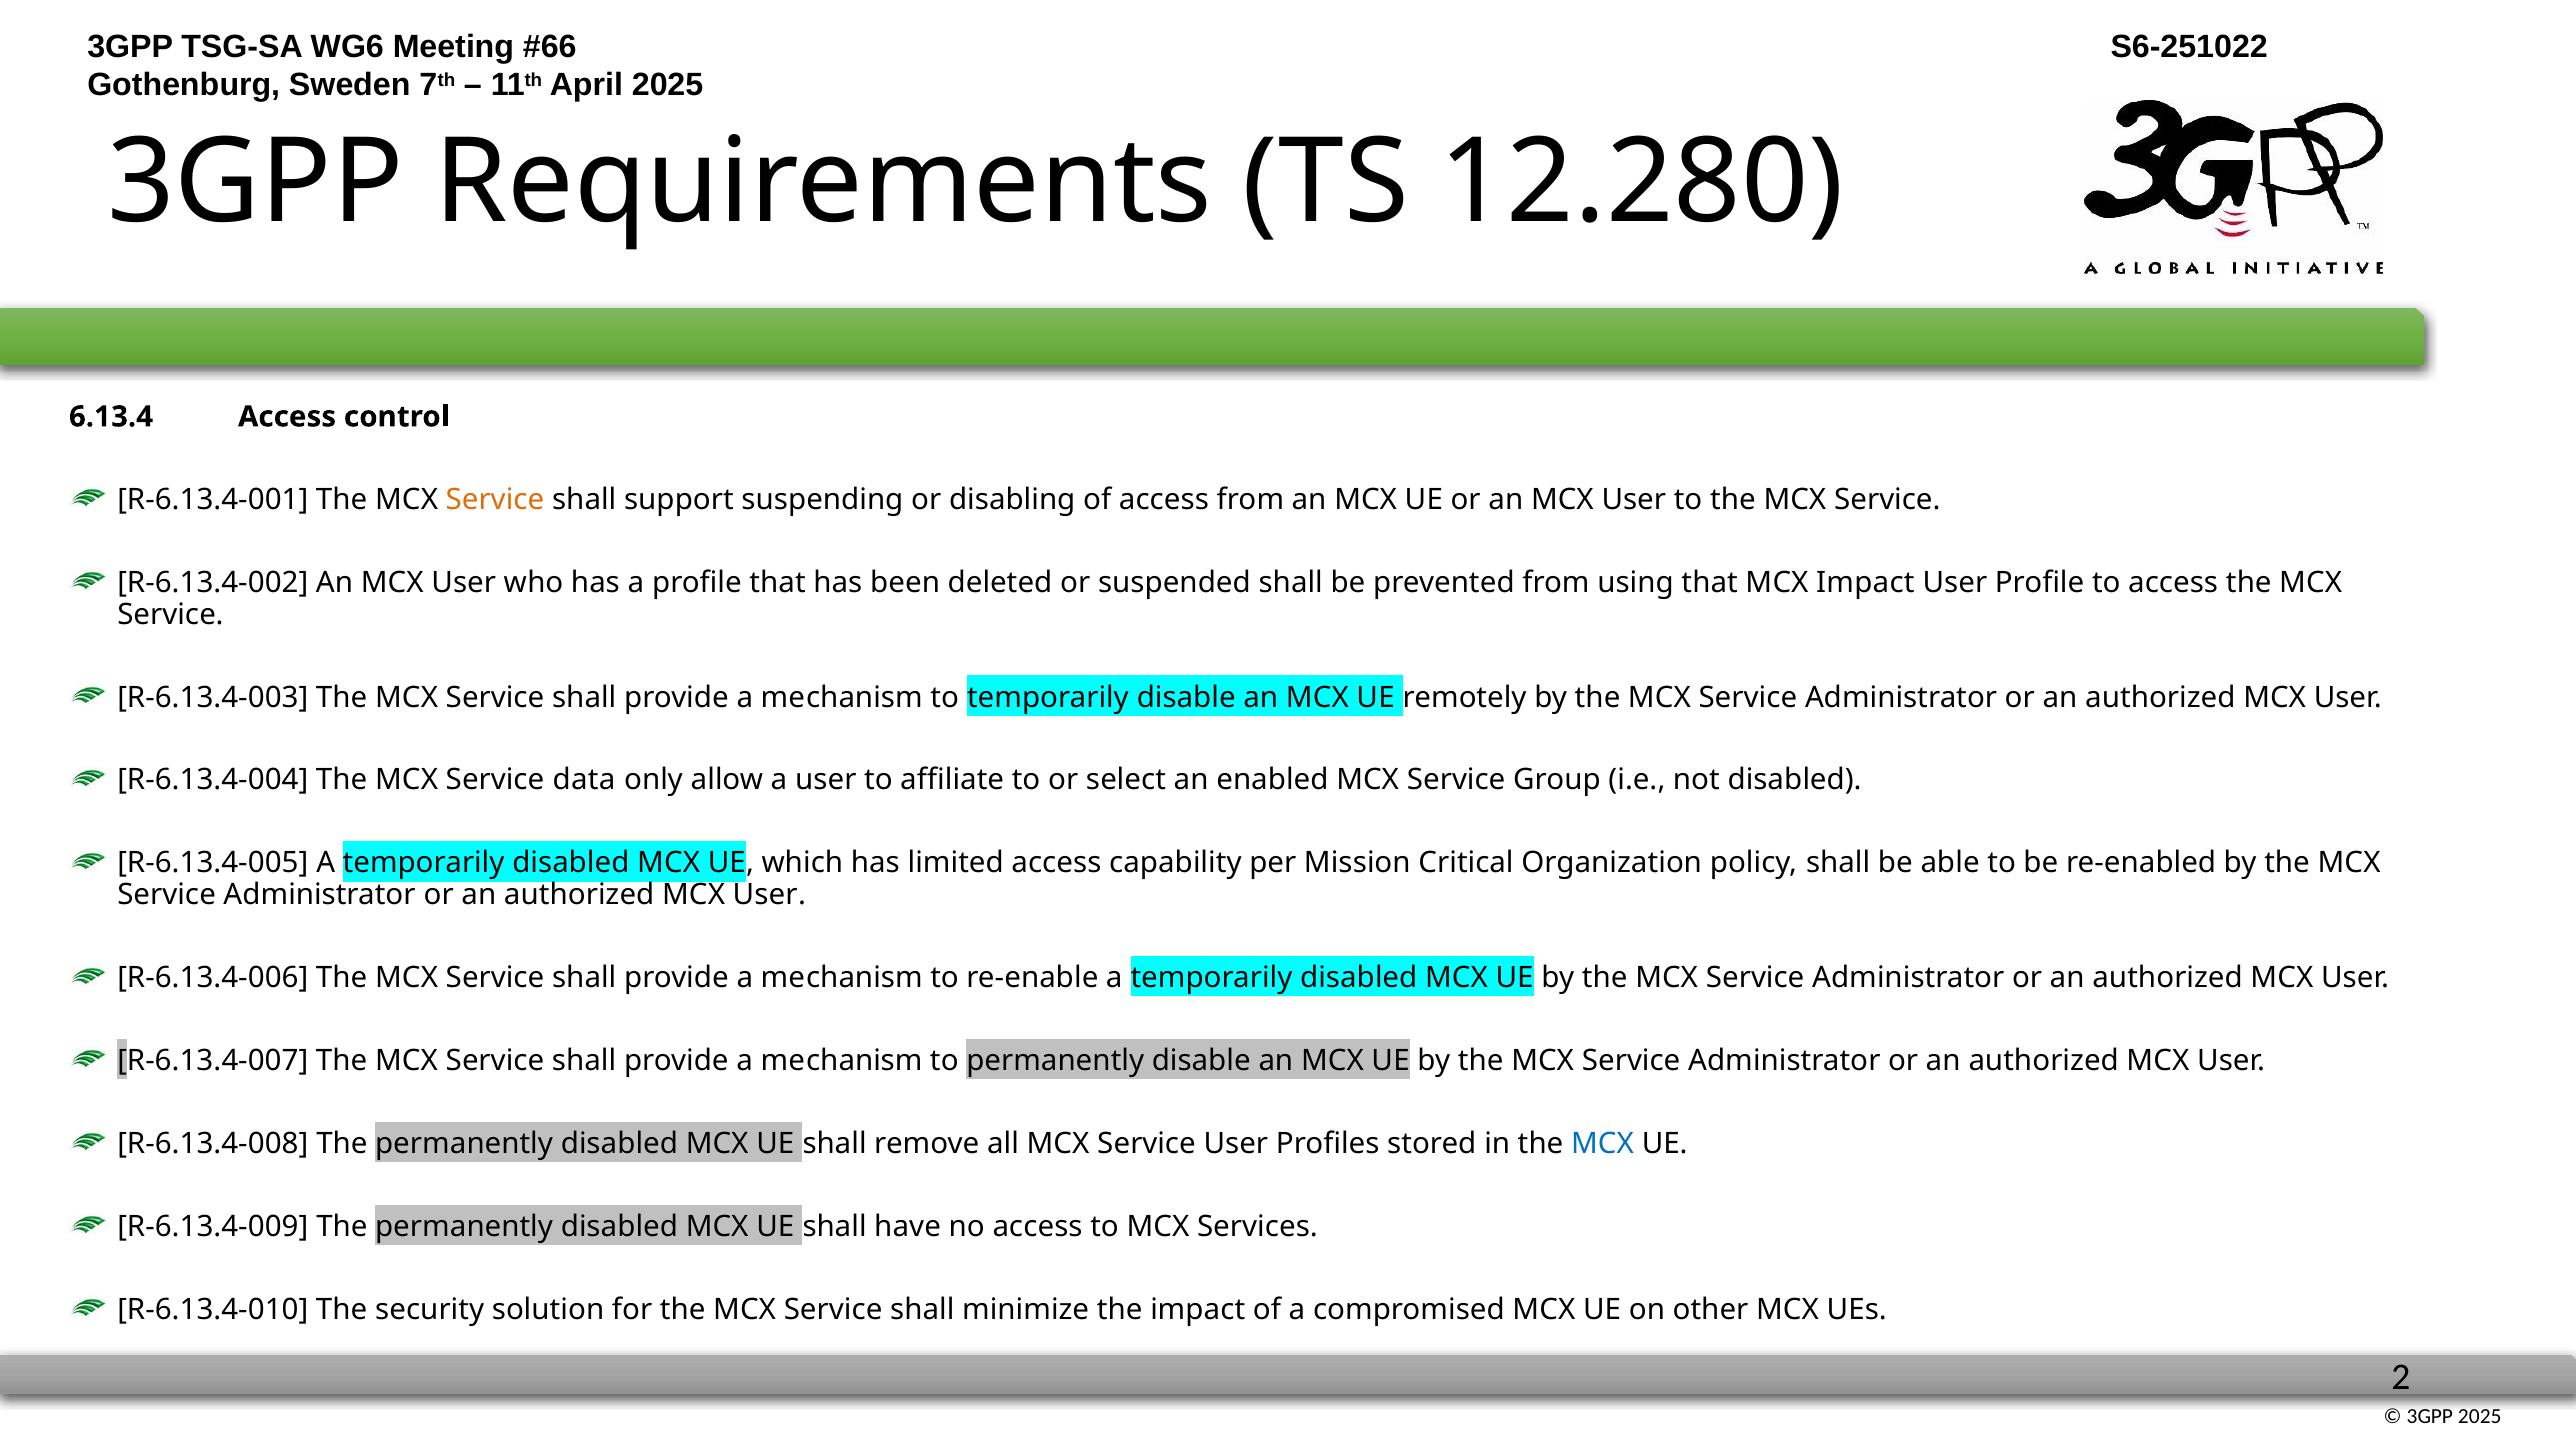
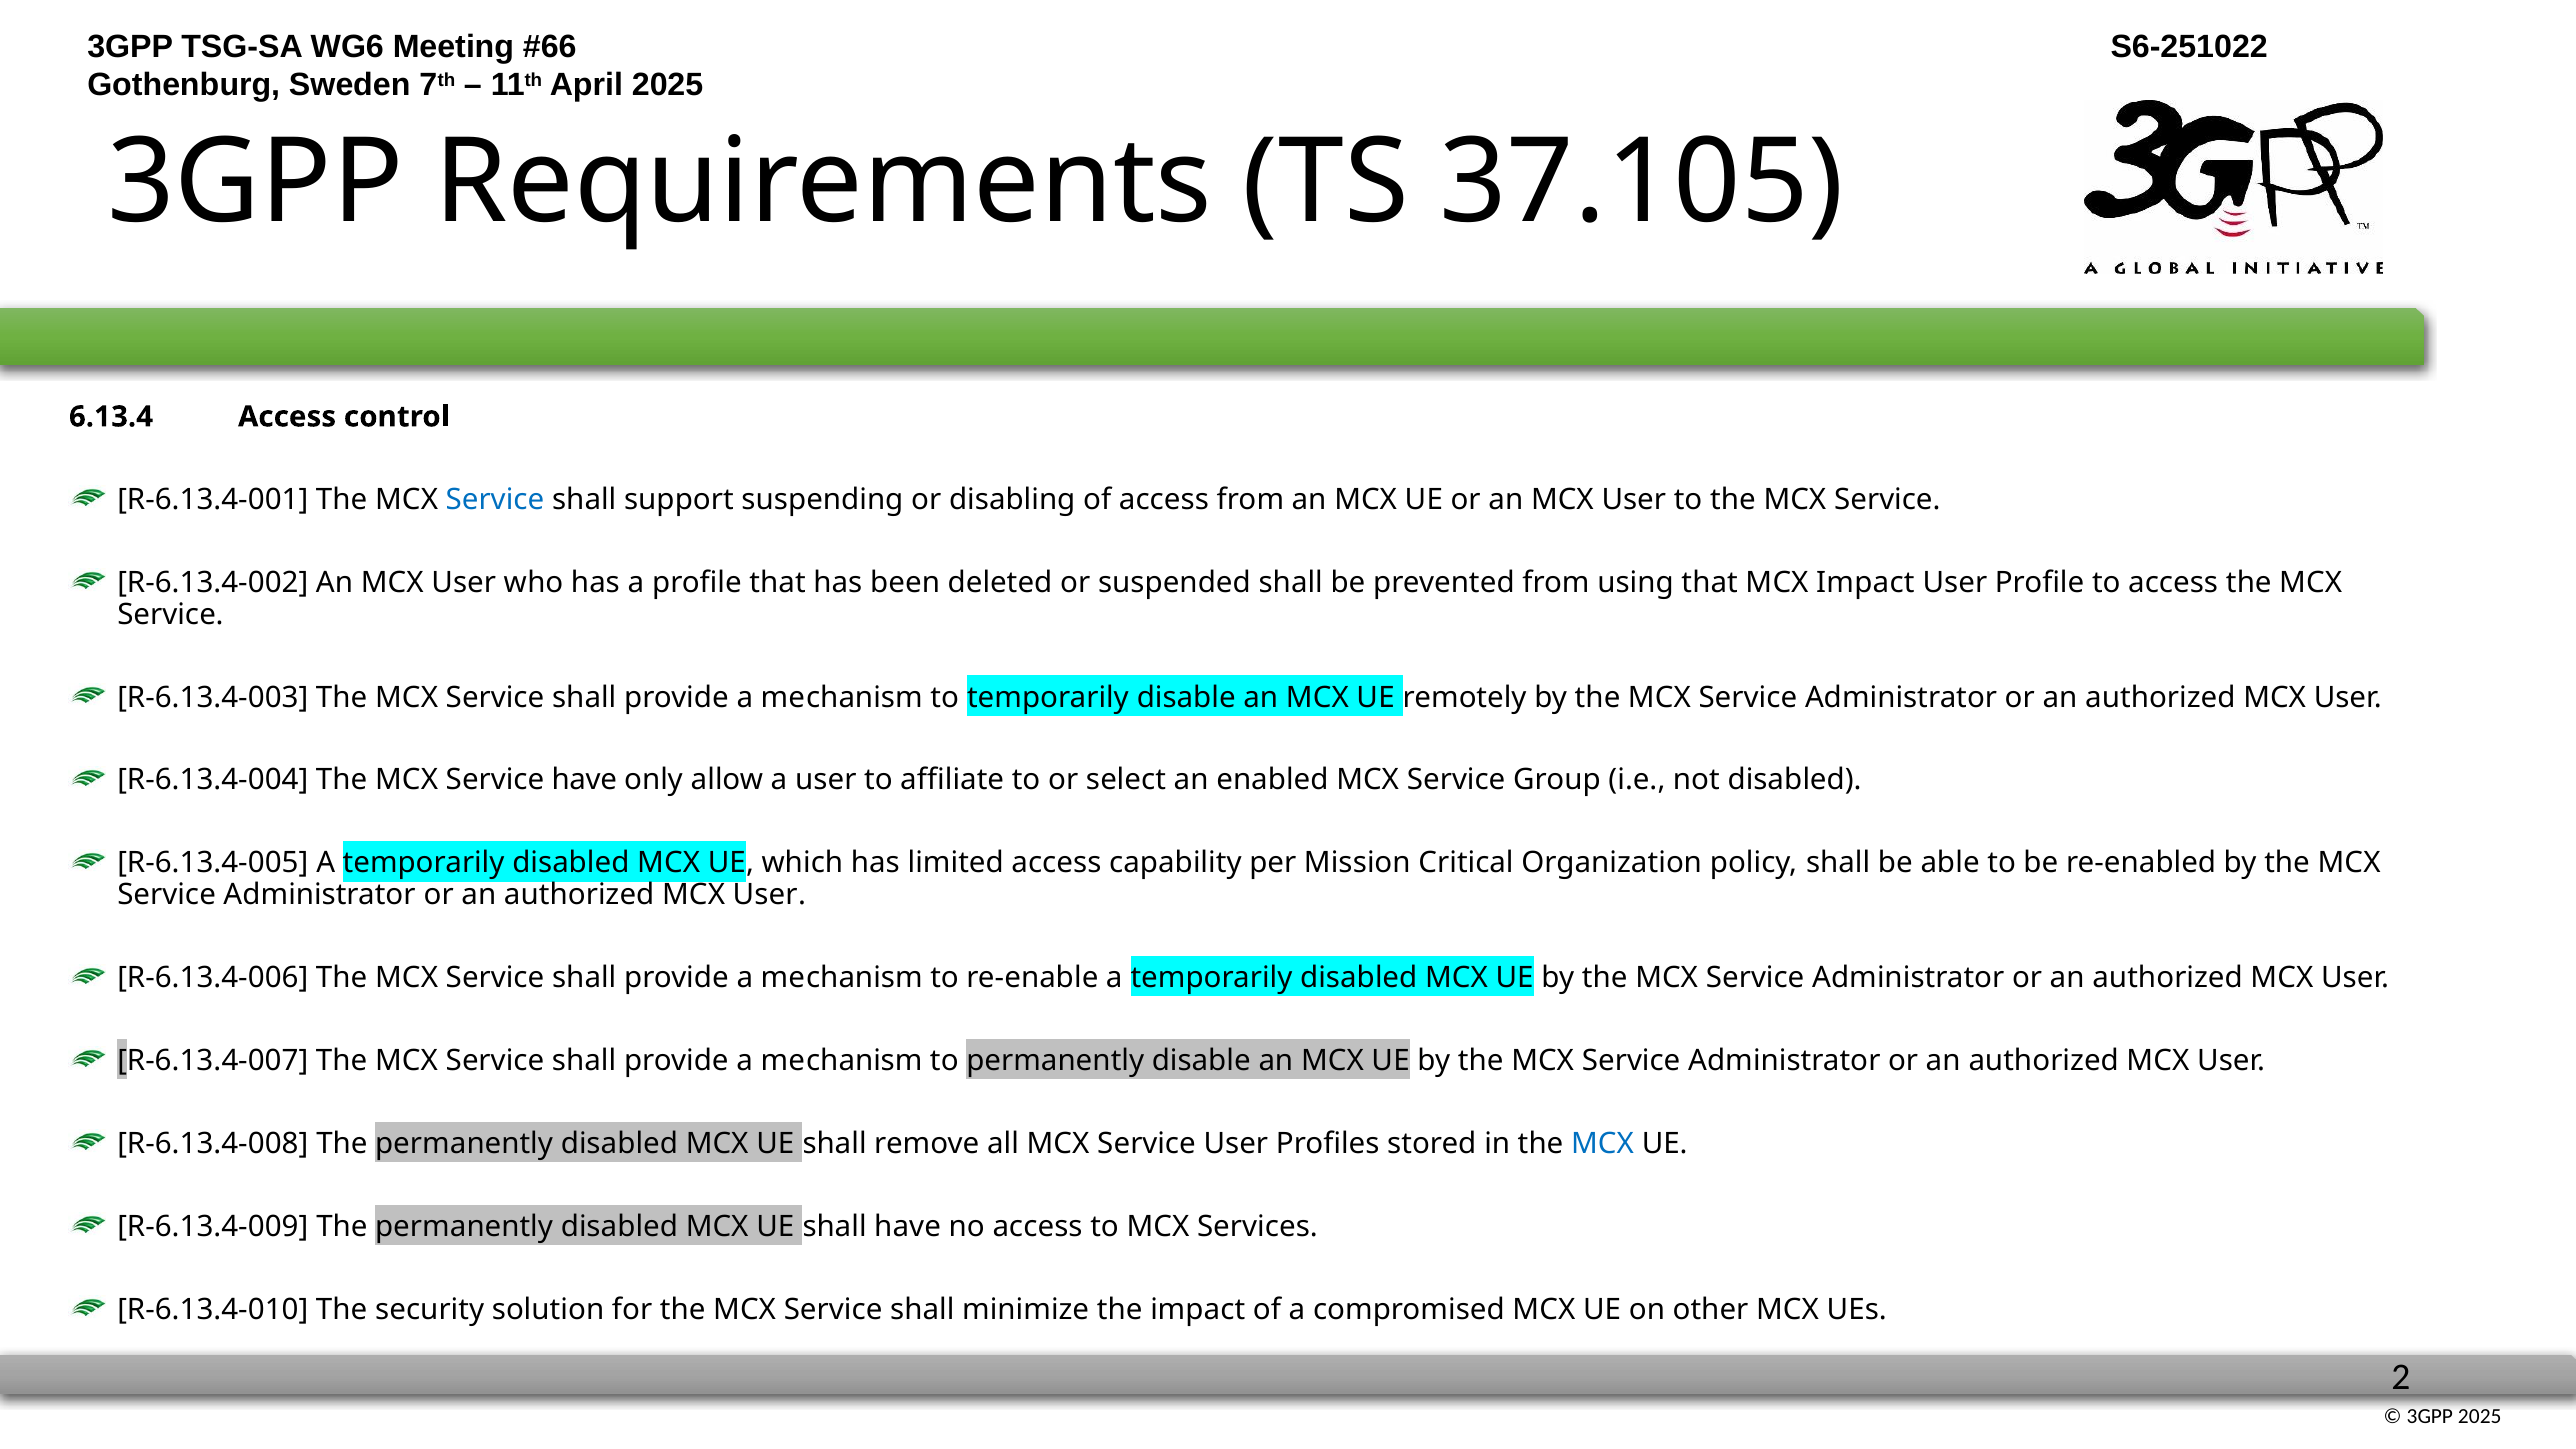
12.280: 12.280 -> 37.105 (1642, 183)
Service colour: orange -> blue (495, 500)
Service data: data -> have (584, 780)
